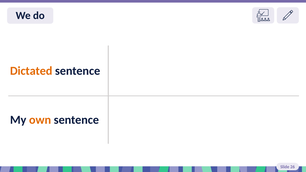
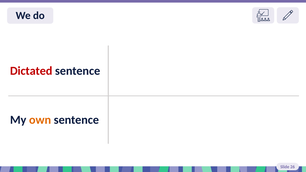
Dictated colour: orange -> red (31, 71)
